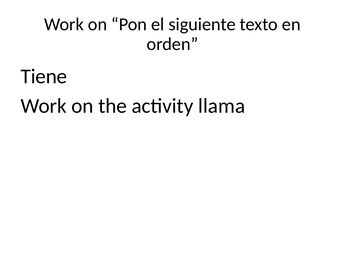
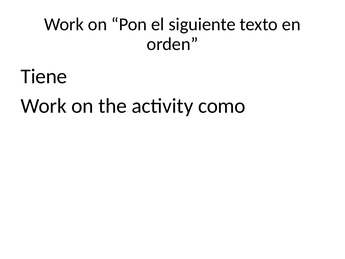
llama: llama -> como (222, 106)
